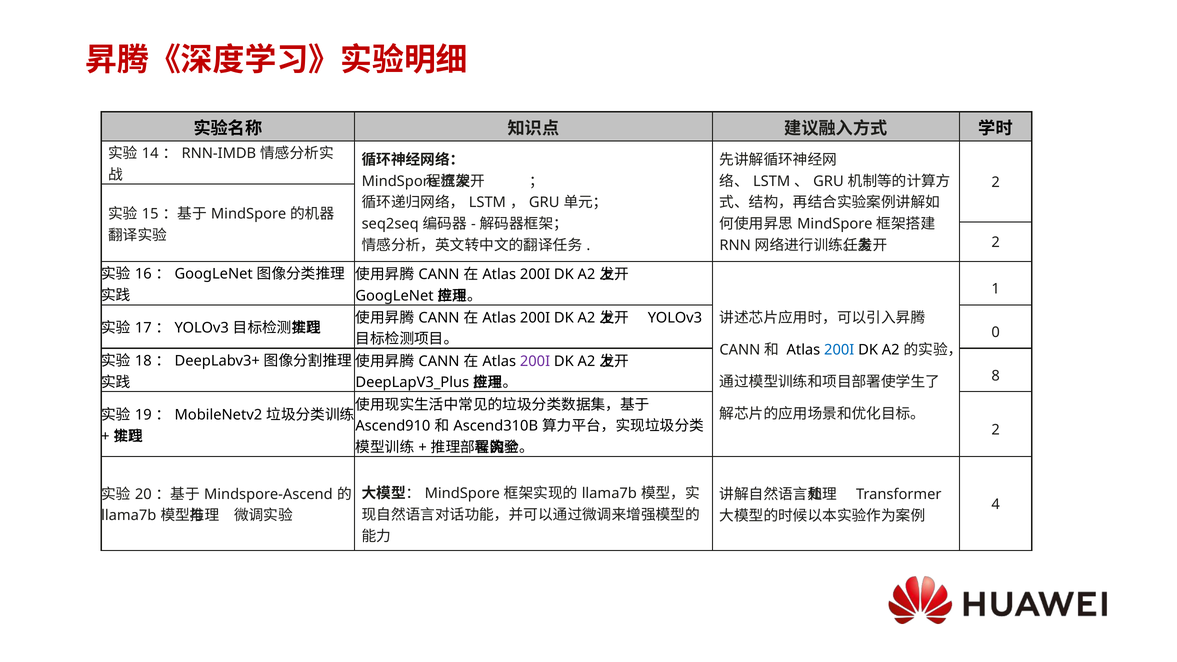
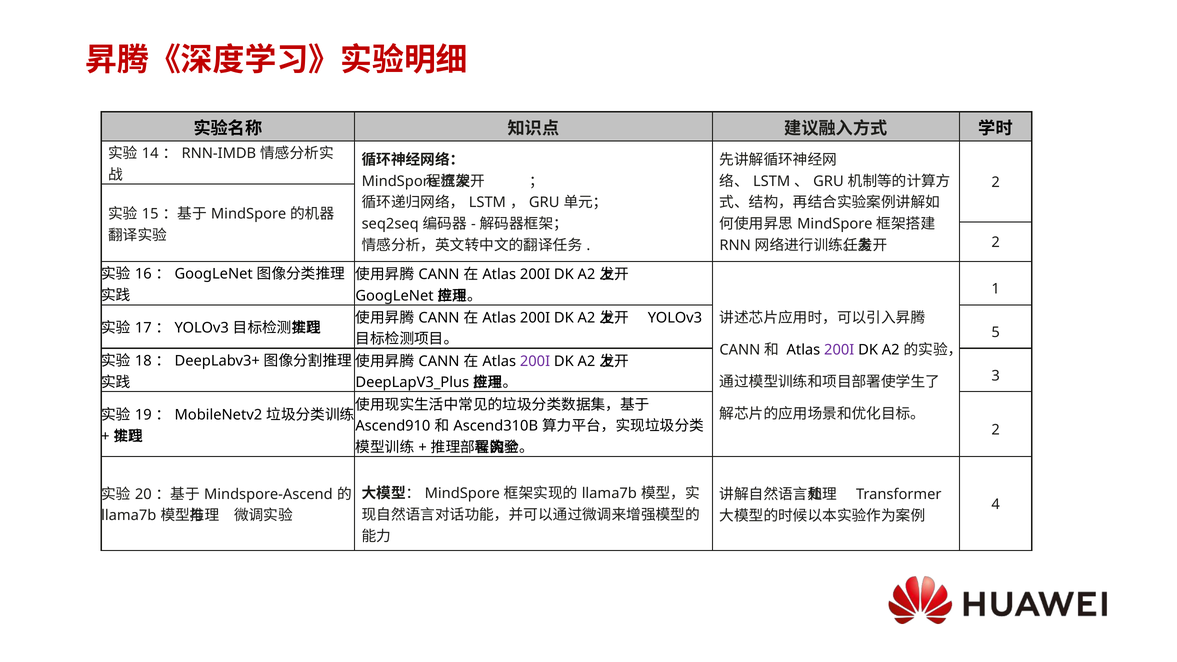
0: 0 -> 5 (996, 332)
200I colour: blue -> purple (839, 350)
8: 8 -> 3 (996, 376)
